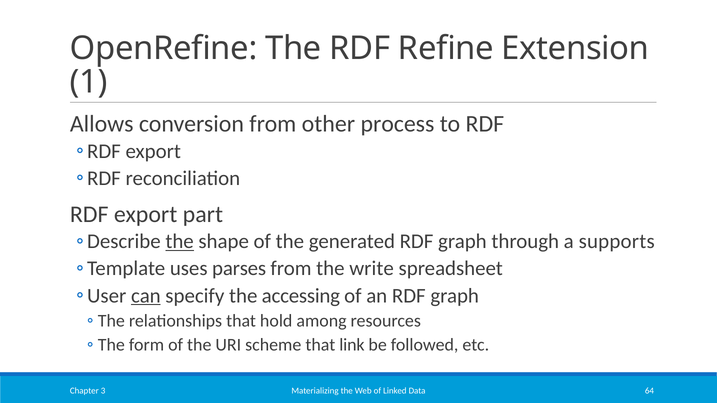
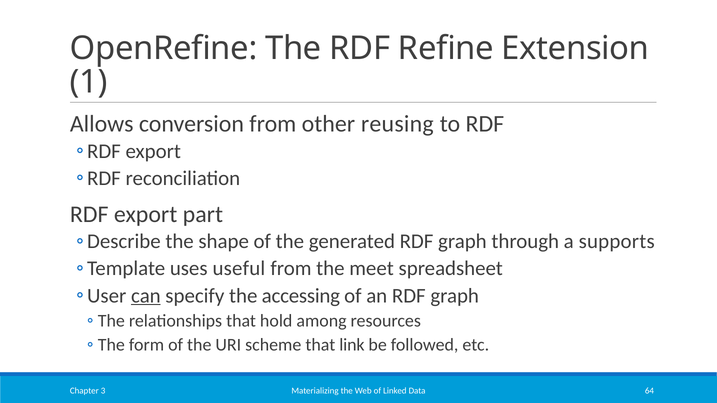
process: process -> reusing (397, 124)
the underline: present -> none (180, 242)
parses: parses -> useful (239, 269)
write: write -> meet (372, 269)
